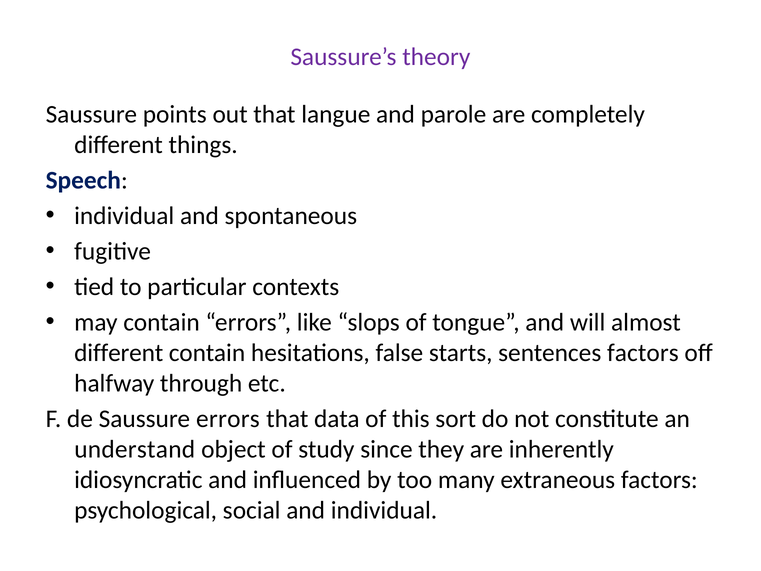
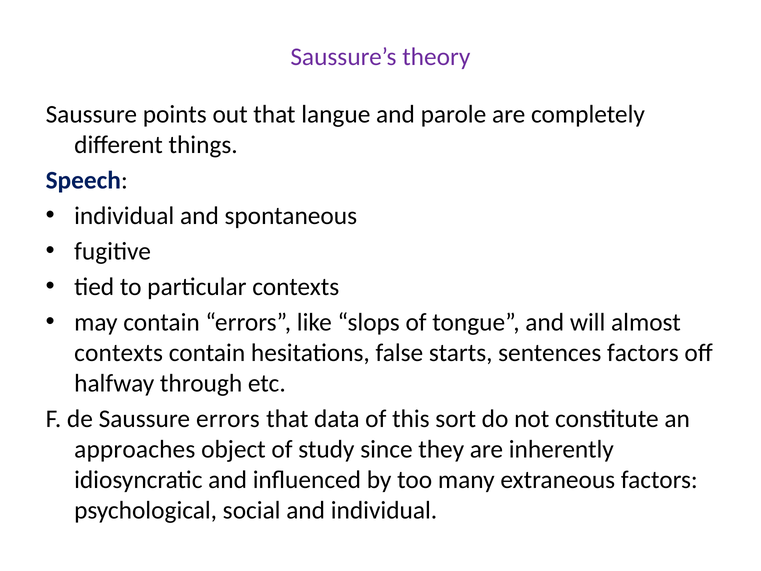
different: different -> contexts (119, 353)
understand: understand -> approaches (135, 449)
